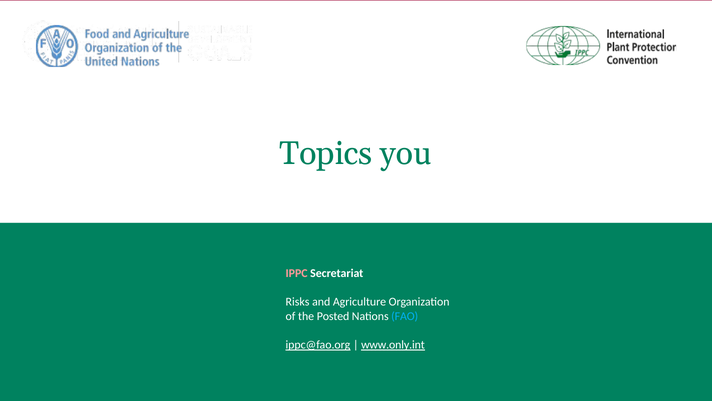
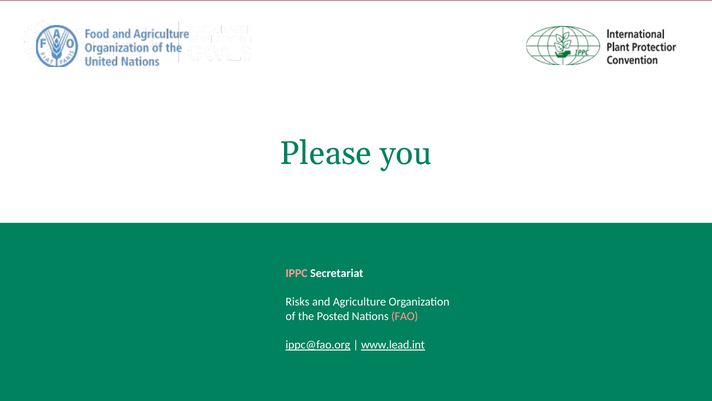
Topics: Topics -> Please (326, 153)
FAO colour: light blue -> pink (405, 316)
www.only.int: www.only.int -> www.lead.int (393, 344)
